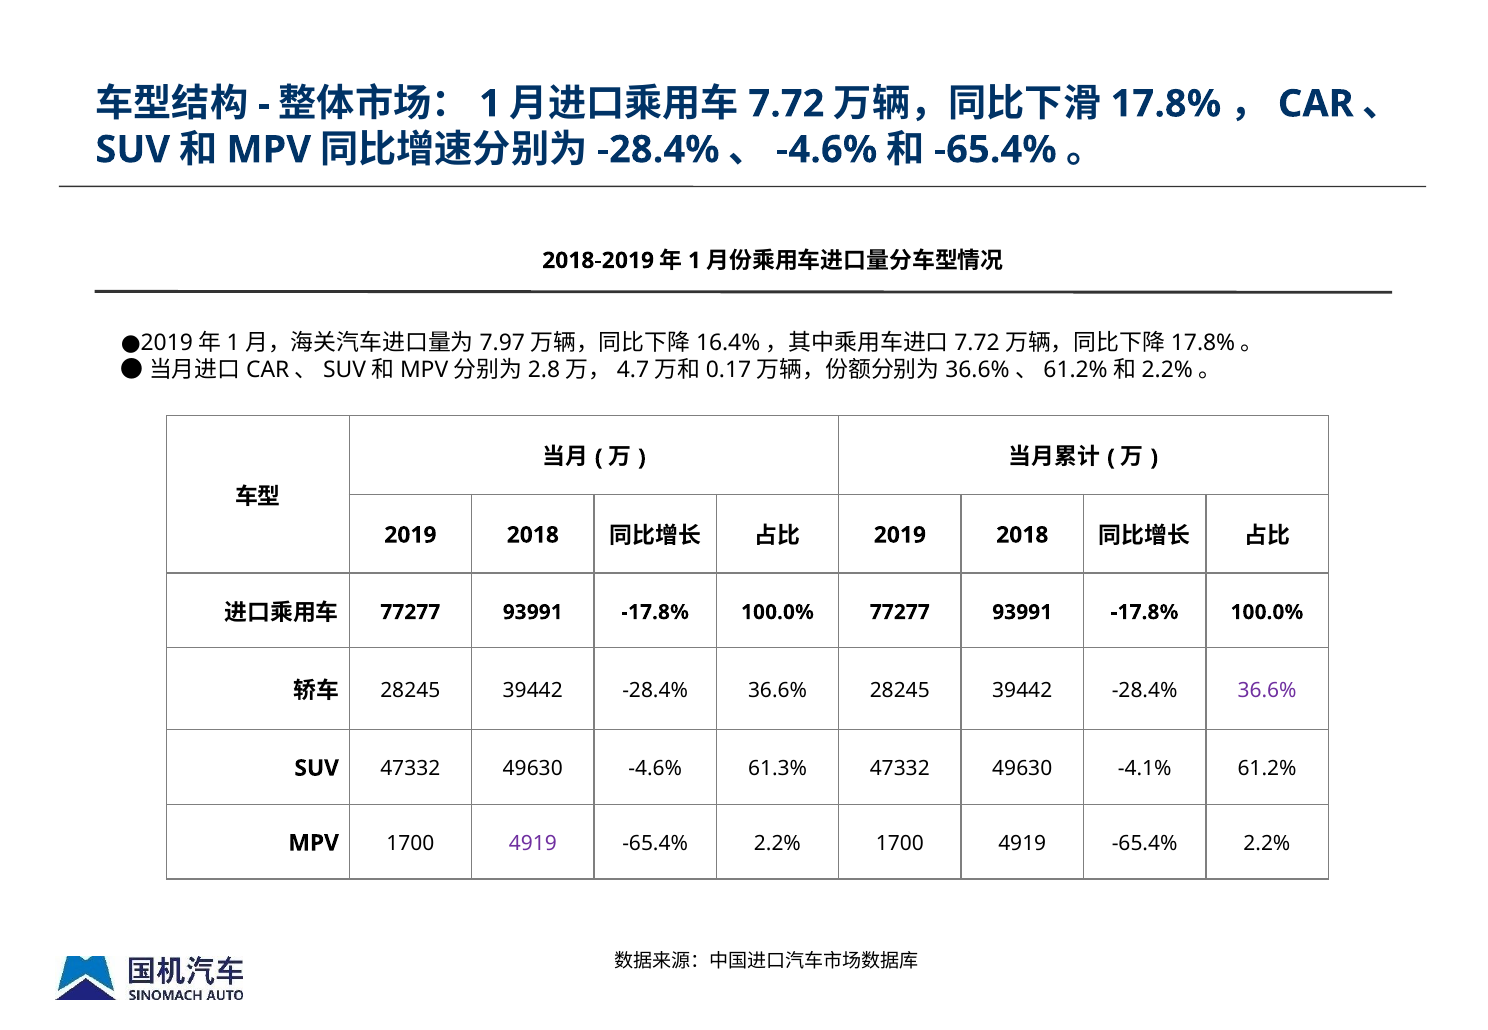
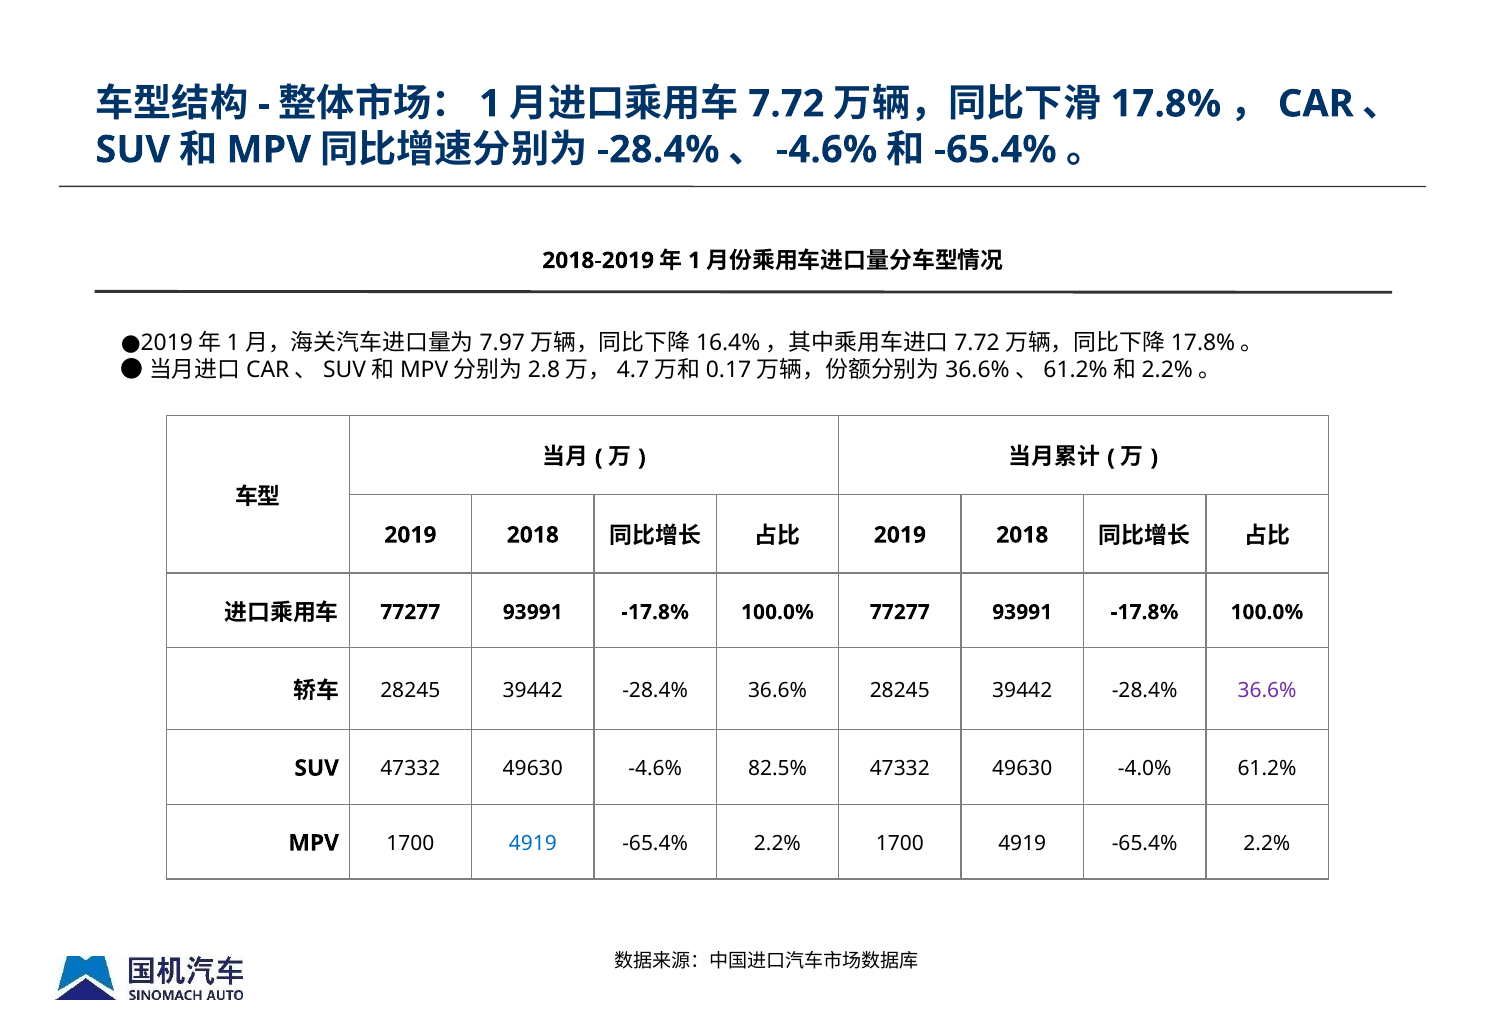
61.3%: 61.3% -> 82.5% (778, 769)
-4.1%: -4.1% -> -4.0% (1145, 769)
4919 colour: purple -> blue (533, 844)
